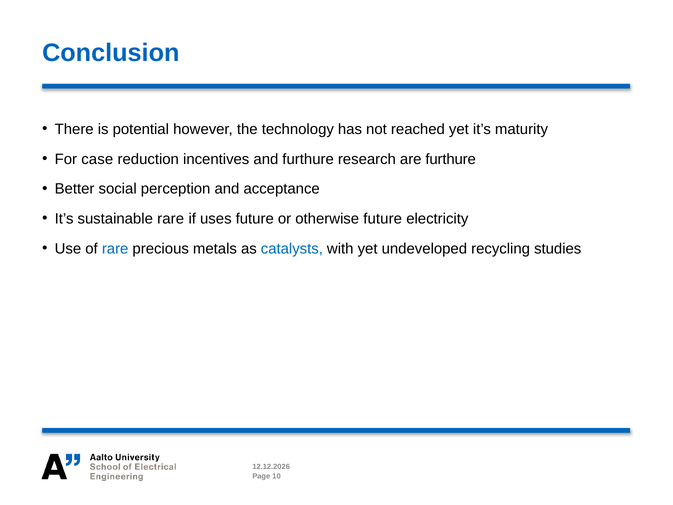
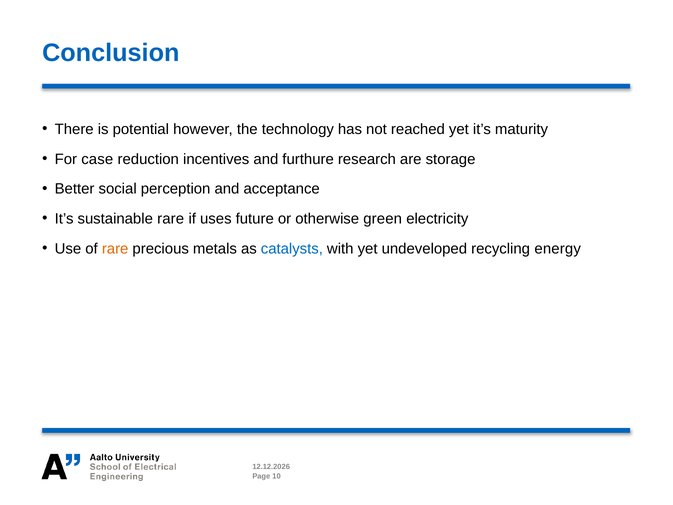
are furthure: furthure -> storage (451, 159)
otherwise future: future -> green (383, 219)
rare colour: blue -> orange (115, 249)
studies: studies -> energy (558, 249)
